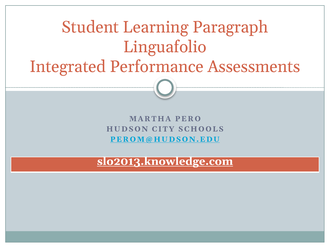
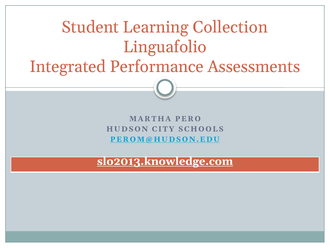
Paragraph: Paragraph -> Collection (230, 27)
